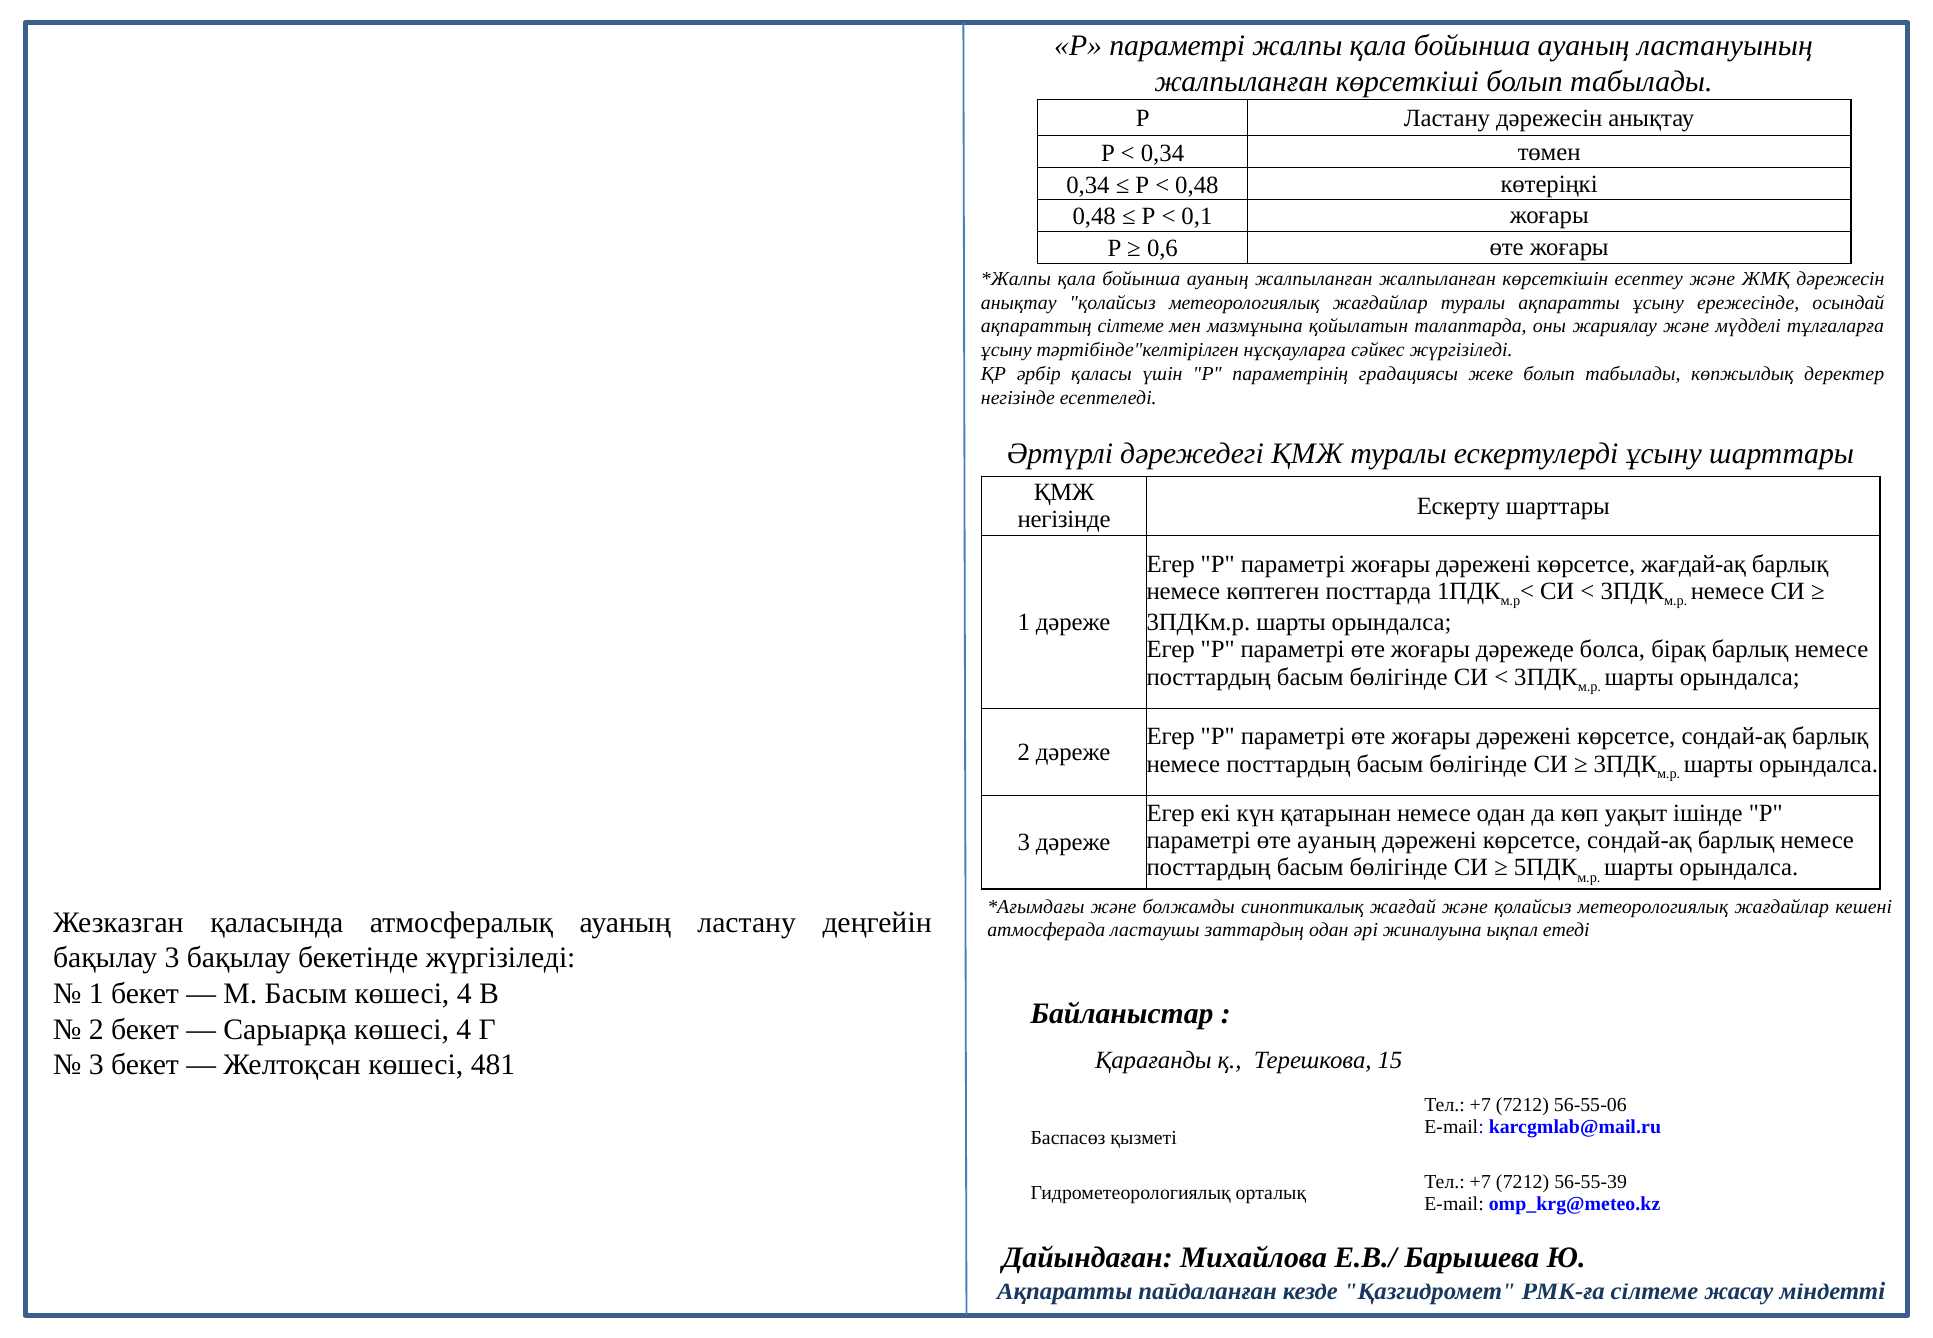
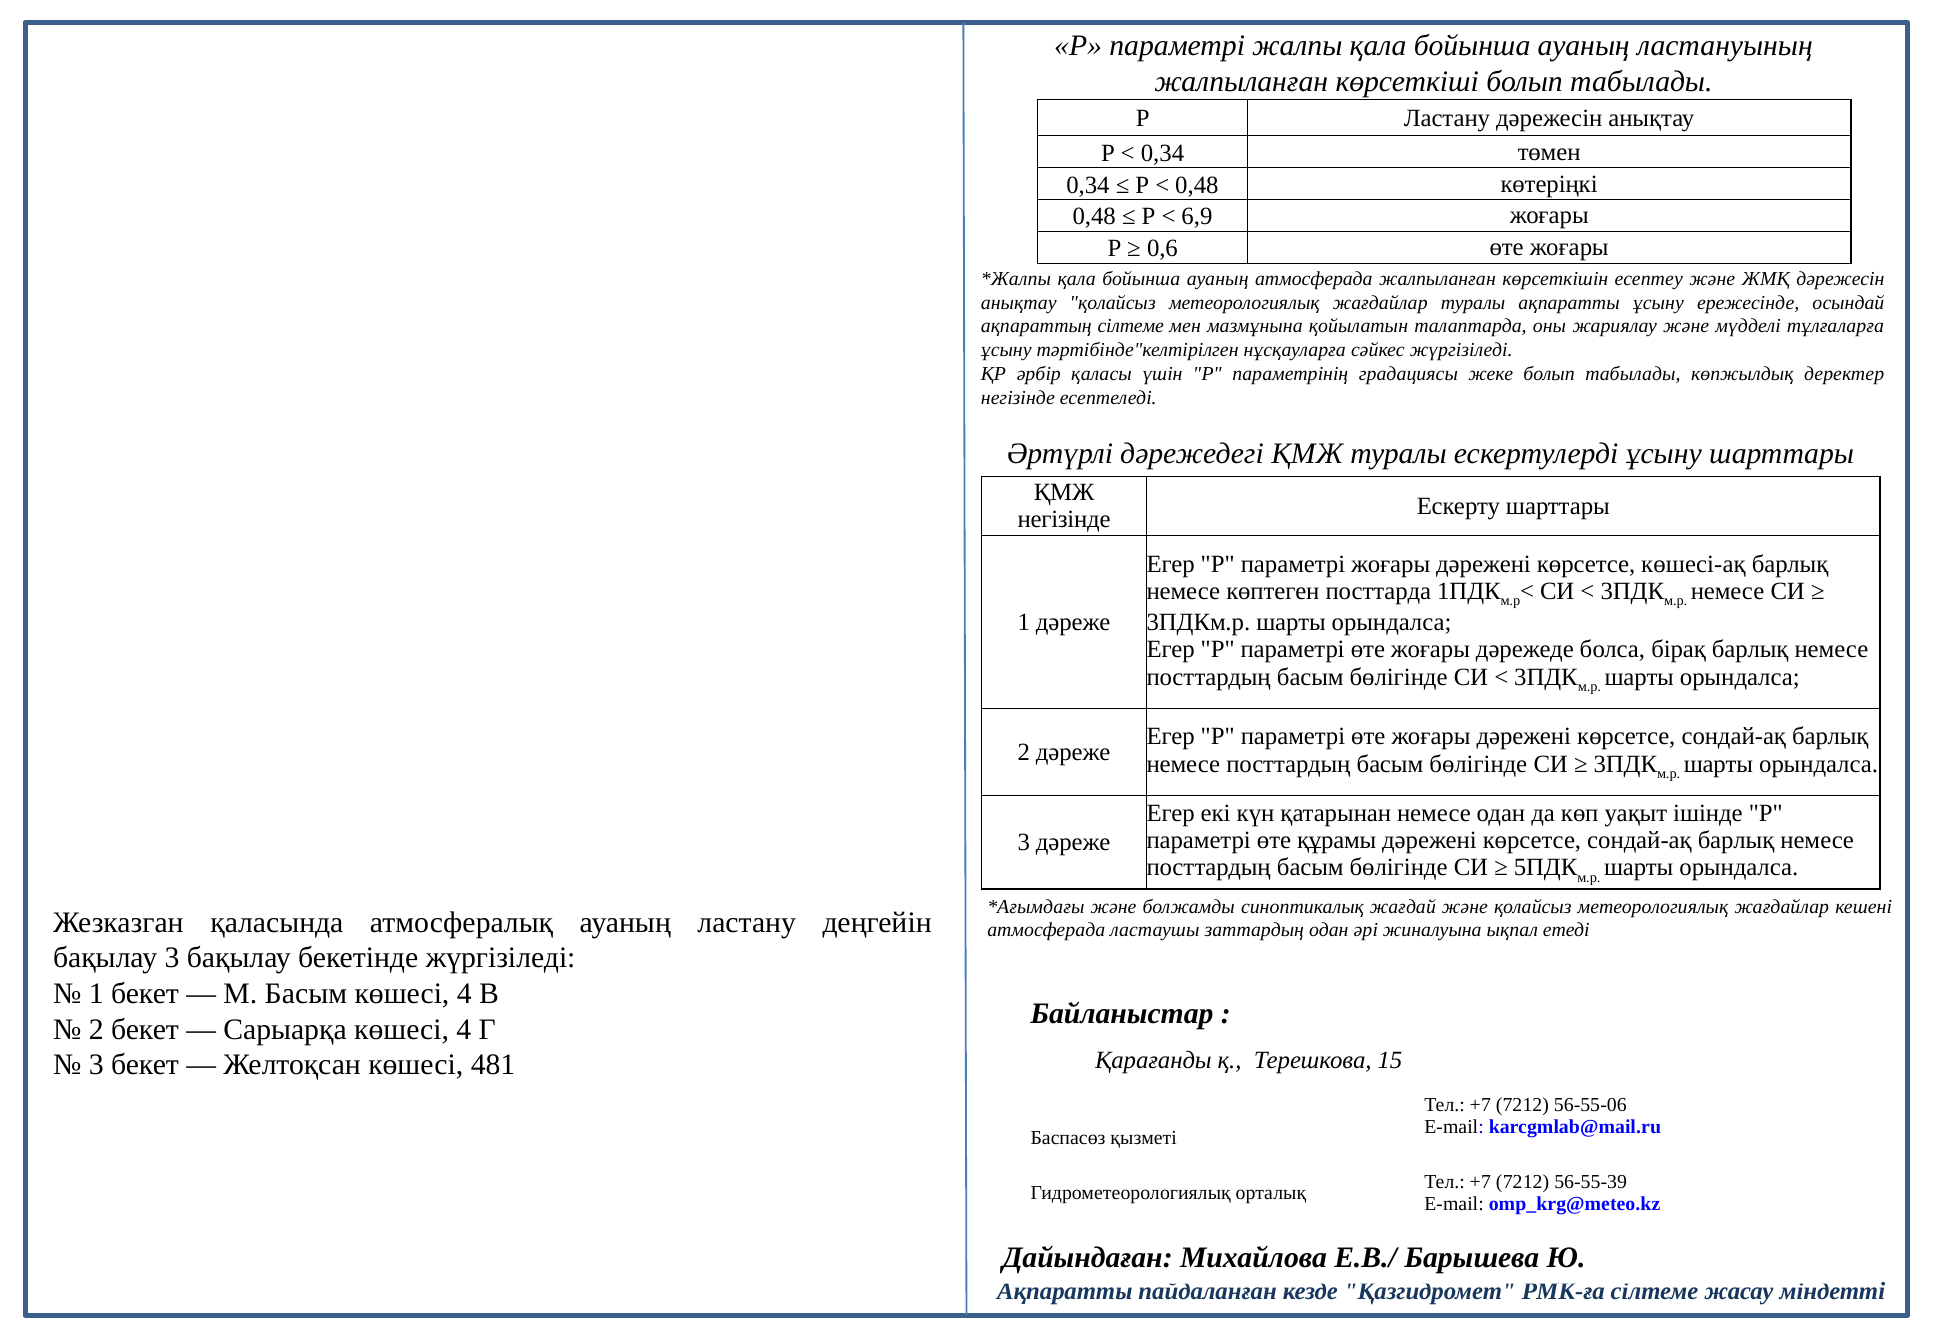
0,1: 0,1 -> 6,9 (1197, 217)
ауаның жалпыланған: жалпыланған -> атмосферада (1314, 279)
жағдай-ақ: жағдай-ақ -> көшесі-ақ (1693, 564)
өте ауаның: ауаның -> құрамы (1337, 841)
